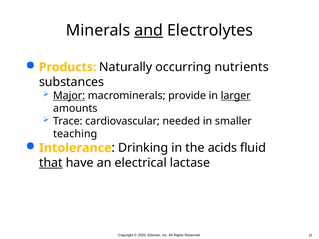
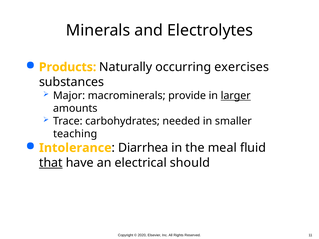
and underline: present -> none (149, 30)
nutrients: nutrients -> exercises (242, 67)
Major underline: present -> none (69, 96)
cardiovascular: cardiovascular -> carbohydrates (122, 121)
Drinking: Drinking -> Diarrhea (143, 148)
acids: acids -> meal (222, 148)
lactase: lactase -> should (190, 163)
